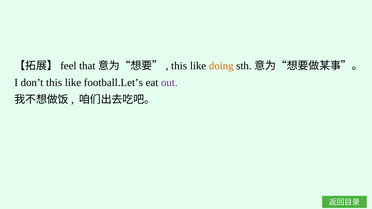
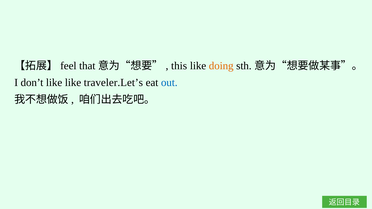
don’t this: this -> like (54, 83)
football.Let’s: football.Let’s -> traveler.Let’s (113, 83)
out colour: purple -> blue (169, 83)
